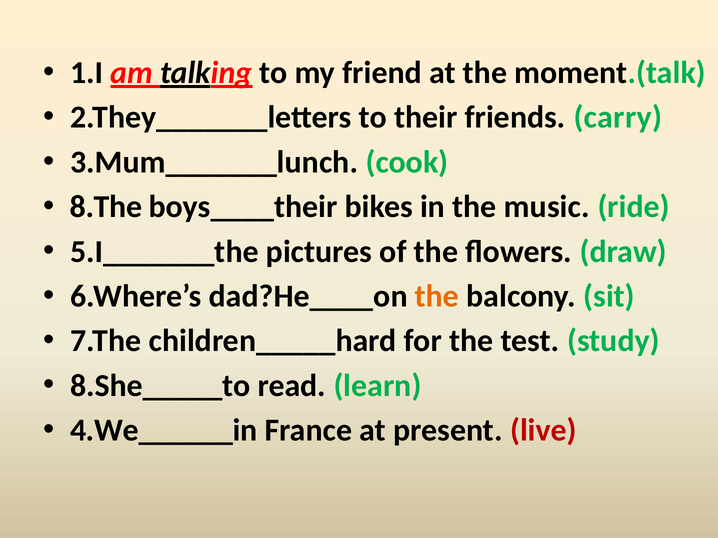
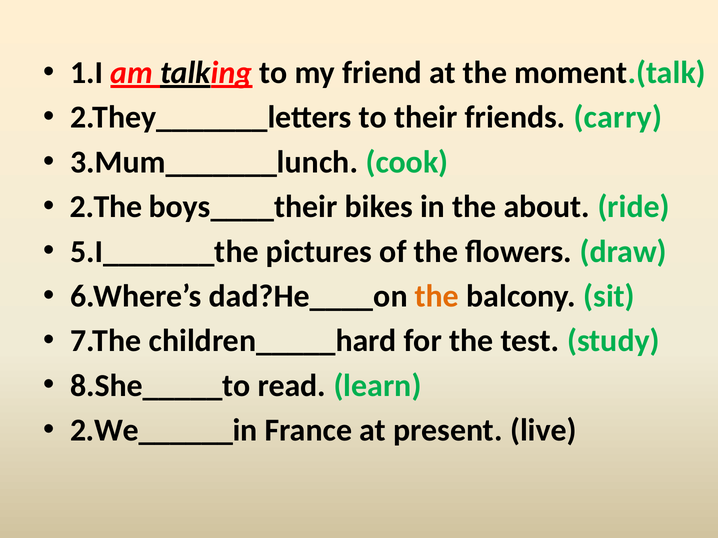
8.The: 8.The -> 2.The (106, 207)
music: music -> about (547, 207)
4.We______in: 4.We______in -> 2.We______in (164, 431)
live colour: red -> black (543, 431)
